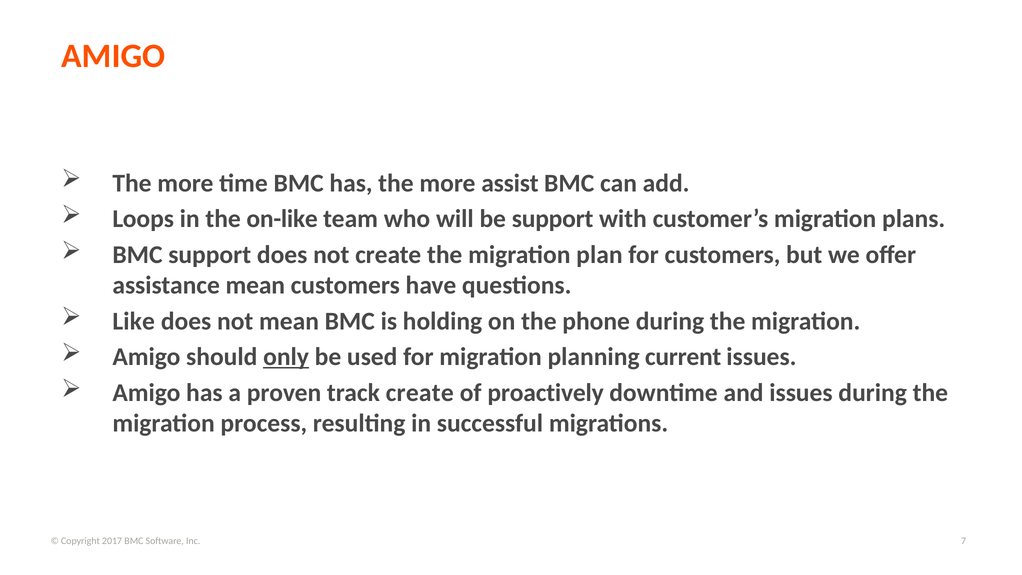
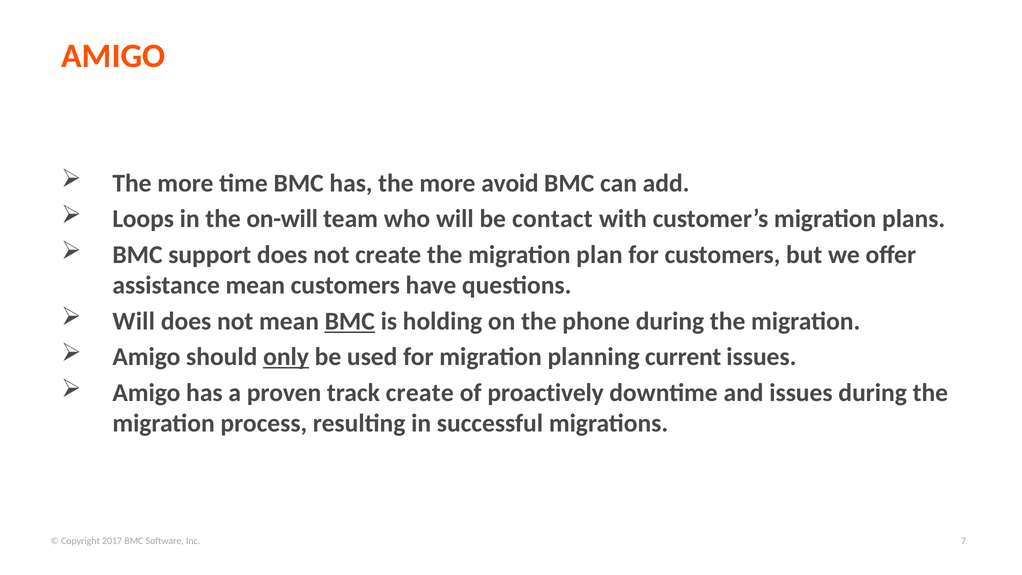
assist: assist -> avoid (510, 183)
on-like: on-like -> on-will (282, 219)
be support: support -> contact (552, 219)
Like: Like -> Will (134, 321)
BMC underline: none -> present (350, 321)
